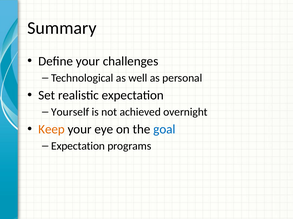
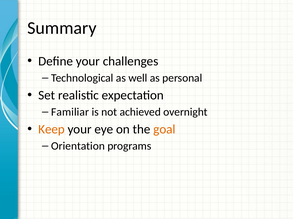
Yourself: Yourself -> Familiar (70, 112)
goal colour: blue -> orange (164, 130)
Expectation: Expectation -> Orientation (78, 147)
